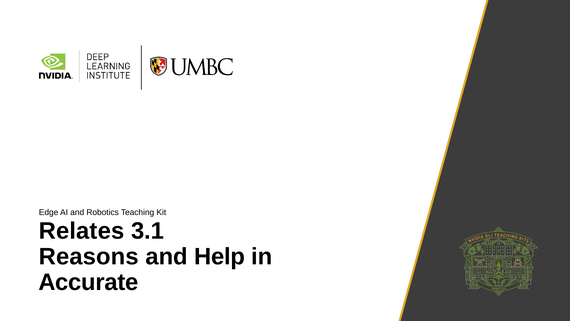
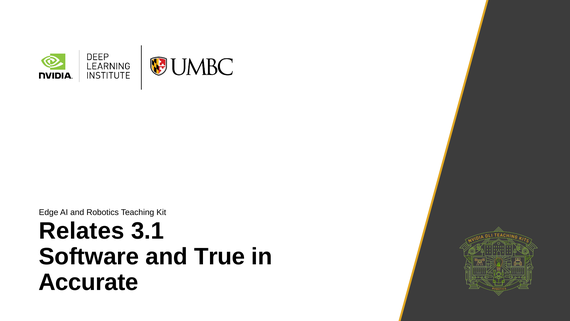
Reasons: Reasons -> Software (89, 256)
Help: Help -> True (220, 256)
